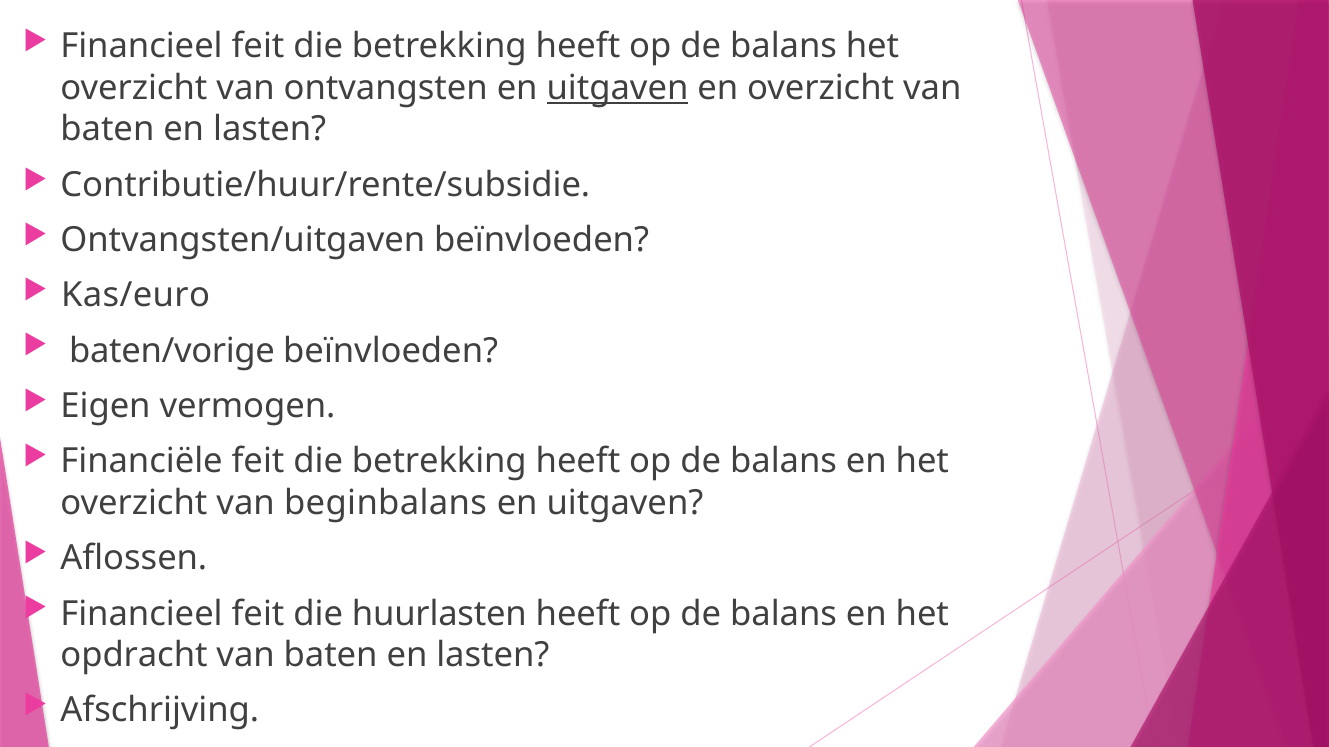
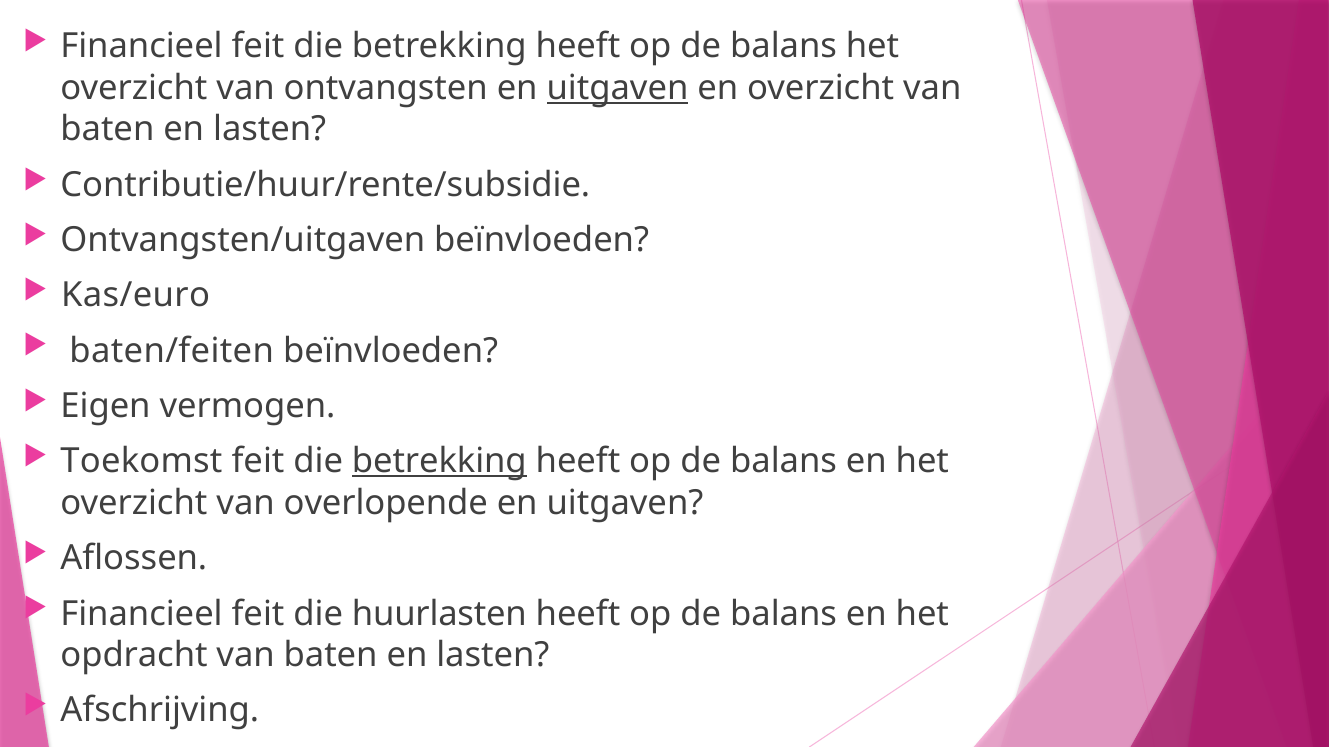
baten/vorige: baten/vorige -> baten/feiten (172, 351)
Financiële: Financiële -> Toekomst (141, 462)
betrekking underline: none -> present (439, 462)
beginbalans: beginbalans -> overlopende (386, 503)
